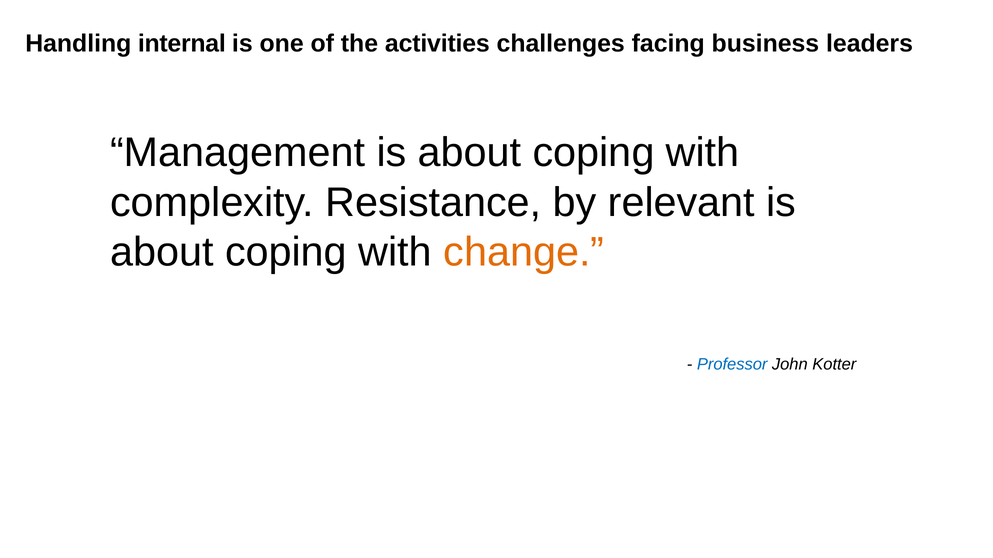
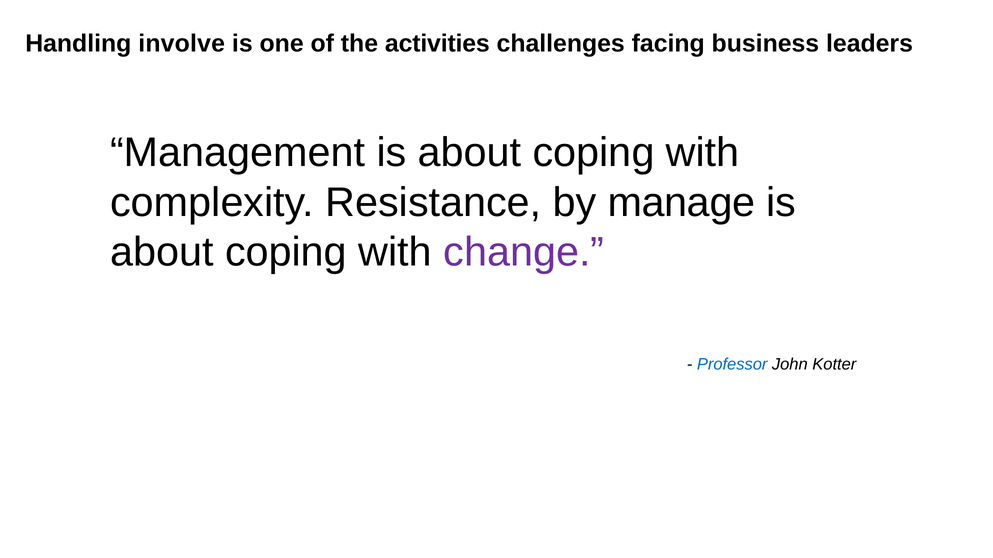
internal: internal -> involve (182, 44)
relevant: relevant -> manage (681, 203)
change colour: orange -> purple (524, 252)
